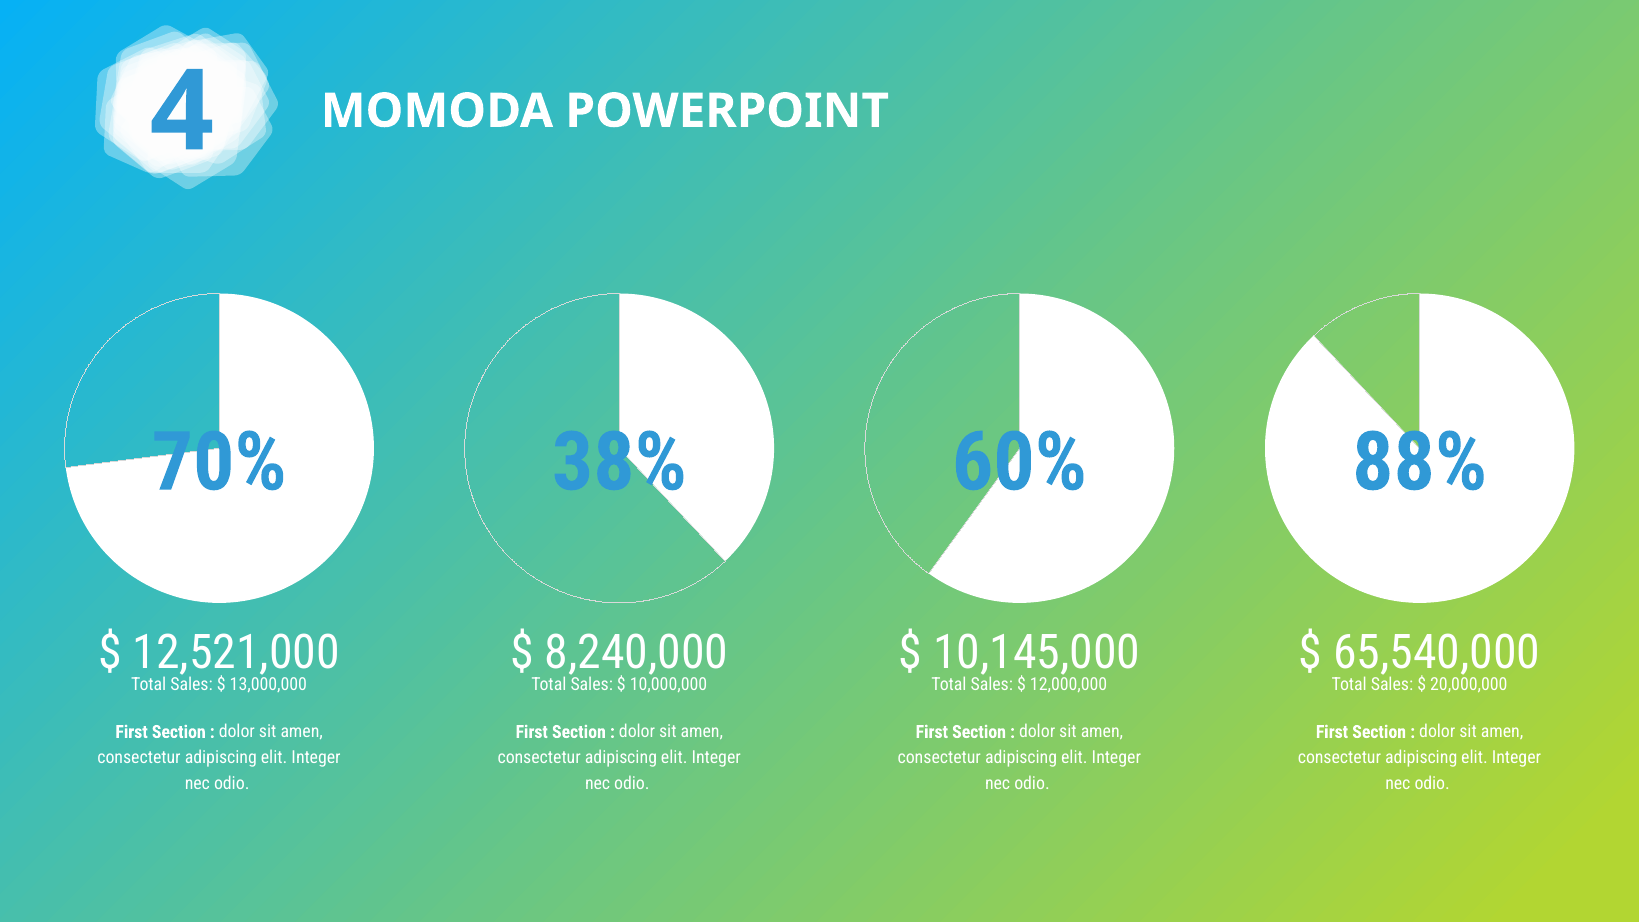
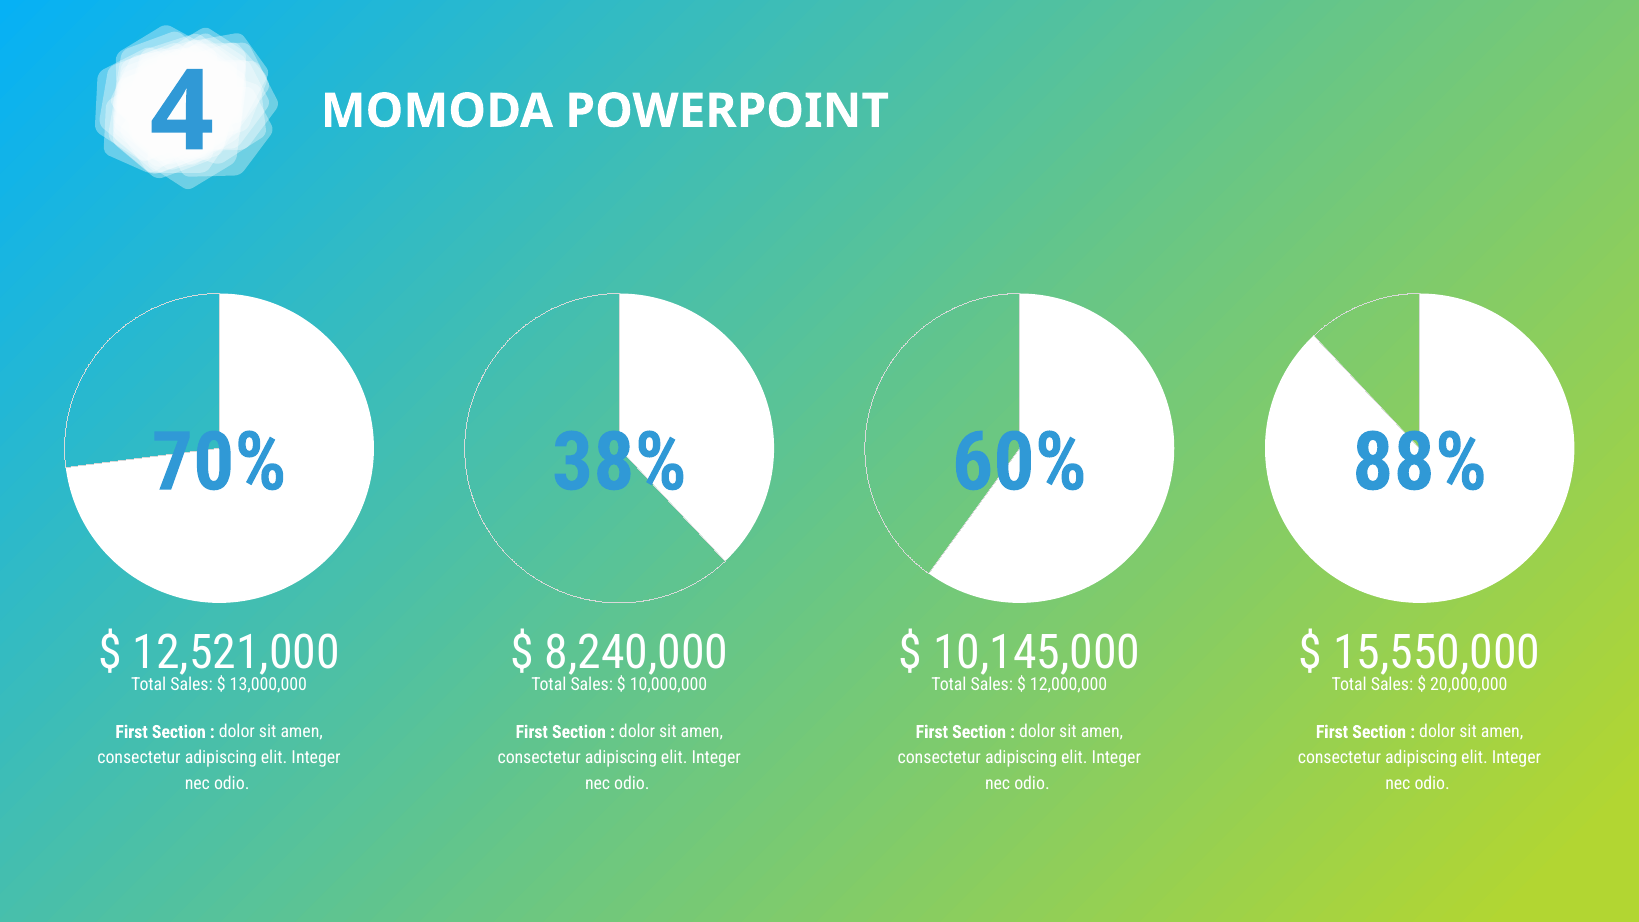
65,540,000: 65,540,000 -> 15,550,000 (1437, 653)
